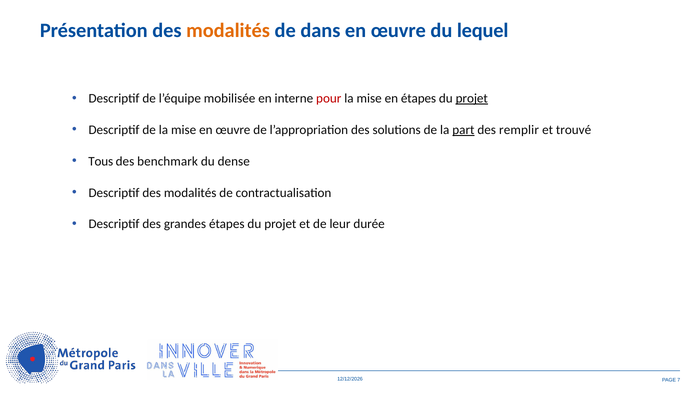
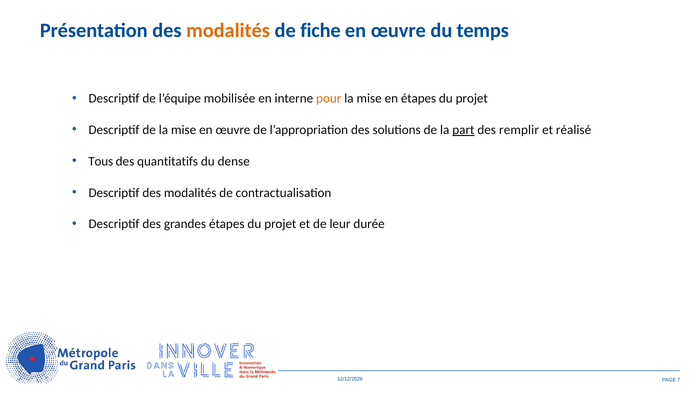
dans: dans -> fiche (320, 31)
lequel: lequel -> temps (483, 31)
pour colour: red -> orange (329, 99)
projet underline: present -> none (472, 99)
trouvé: trouvé -> réalisé (574, 130)
benchmark: benchmark -> quantitatifs (168, 162)
